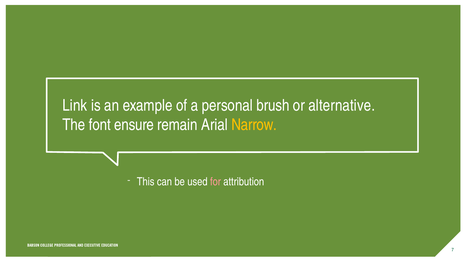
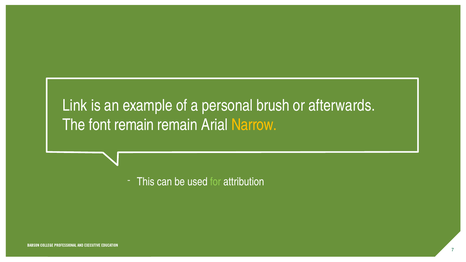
alternative: alternative -> afterwards (342, 105)
font ensure: ensure -> remain (134, 125)
for colour: pink -> light green (215, 182)
